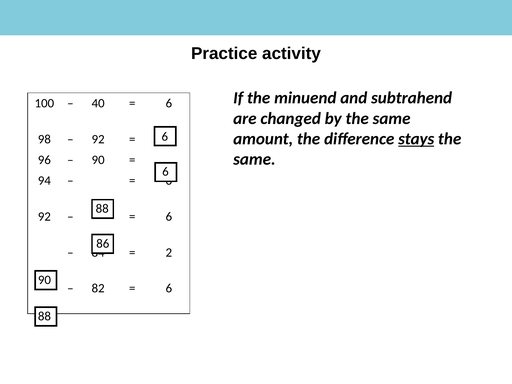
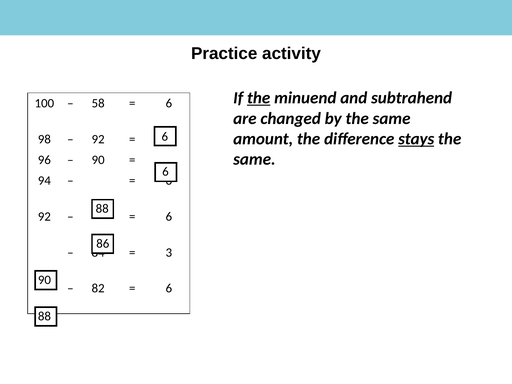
the underline: none -> present (259, 98)
40: 40 -> 58 (98, 103)
2: 2 -> 3 (169, 252)
